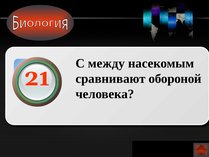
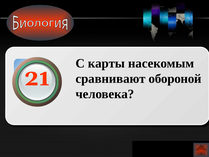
между: между -> карты (106, 63)
